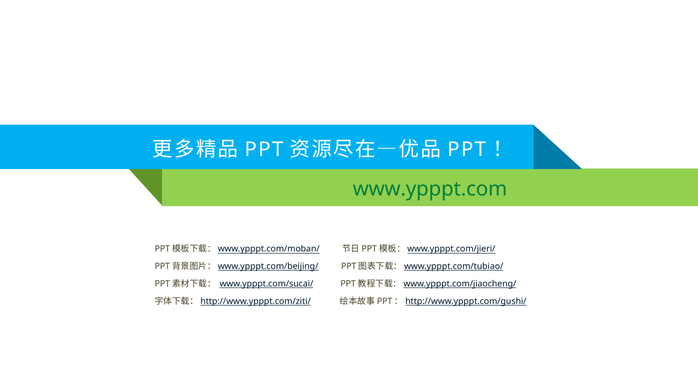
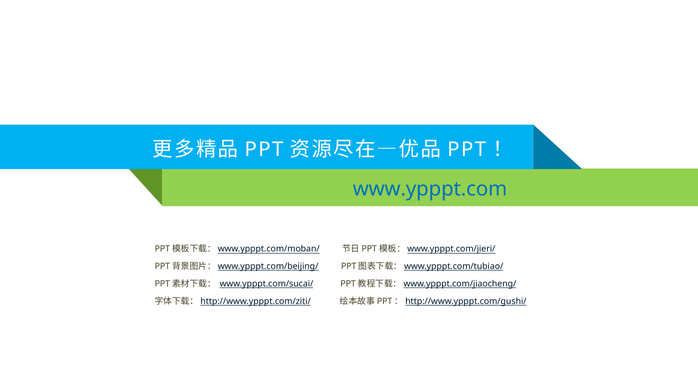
www.ypppt.com colour: green -> blue (430, 189)
